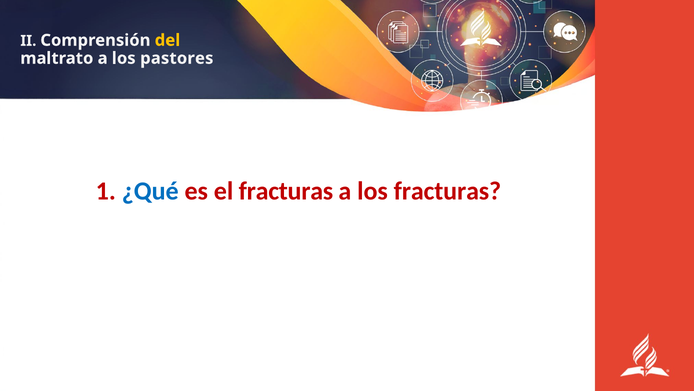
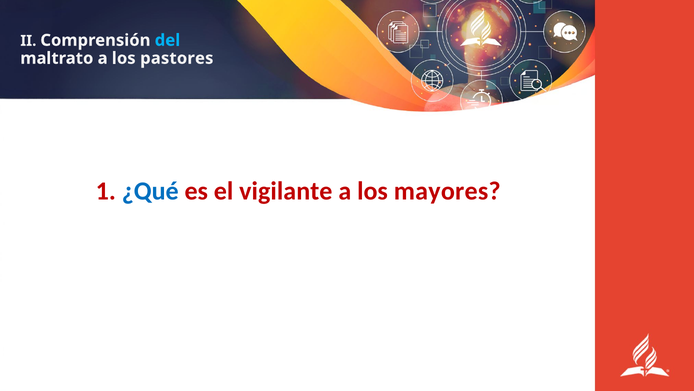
del colour: yellow -> light blue (167, 40)
el fracturas: fracturas -> vigilante (286, 191)
los fracturas: fracturas -> mayores (447, 191)
